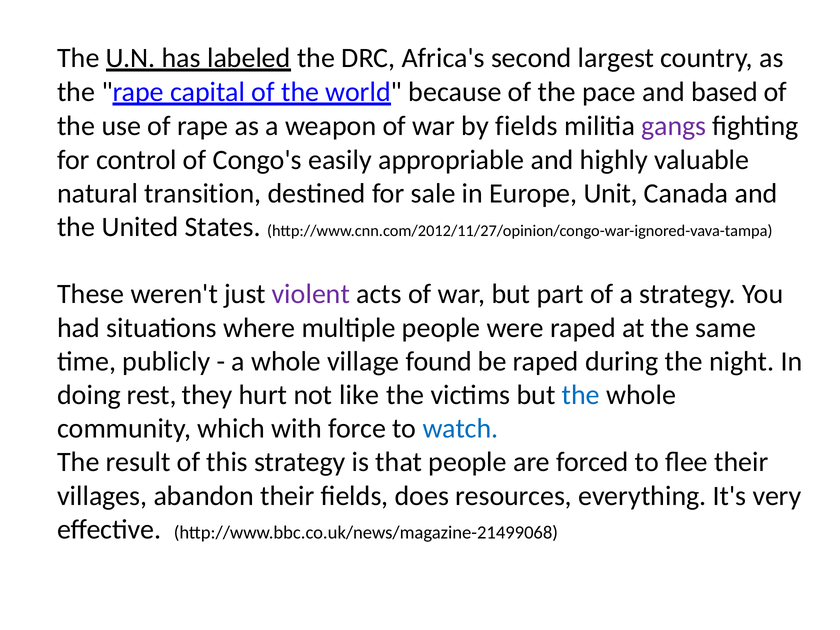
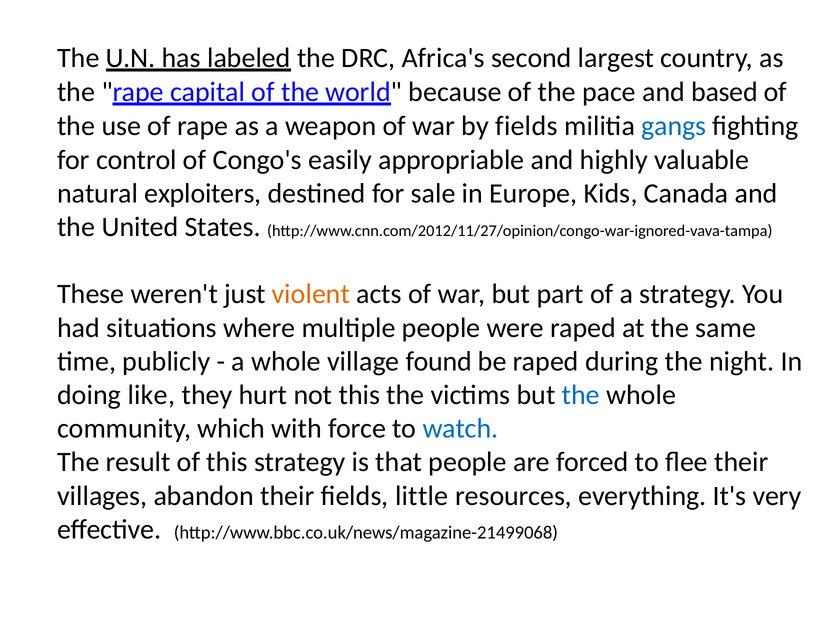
gangs colour: purple -> blue (674, 126)
transition: transition -> exploiters (203, 193)
Unit: Unit -> Kids (611, 193)
violent colour: purple -> orange (311, 294)
rest: rest -> like (151, 395)
not like: like -> this (359, 395)
does: does -> little (422, 496)
